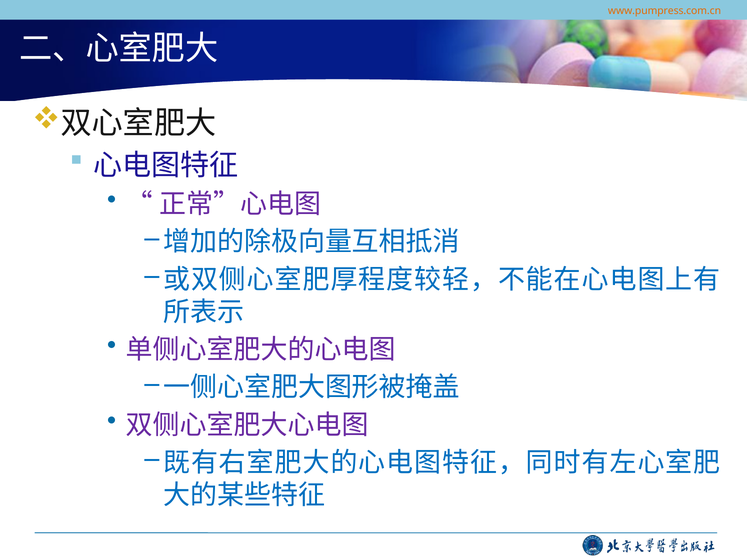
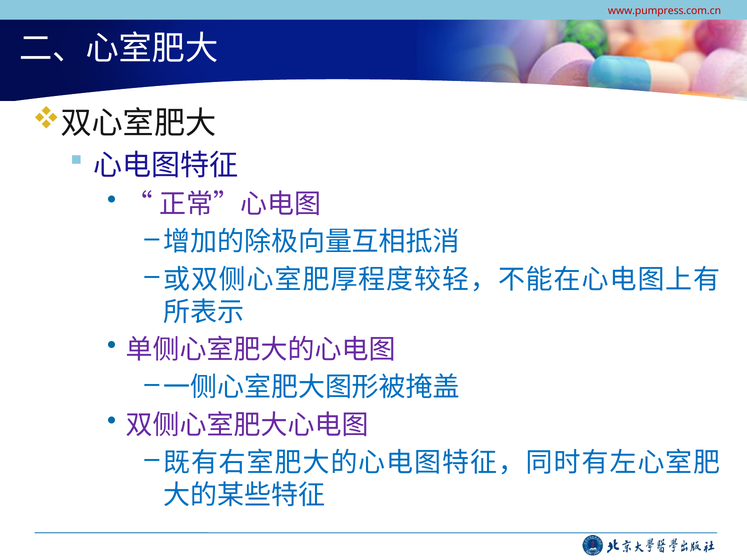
www.pumpress.com.cn colour: orange -> red (664, 11)
